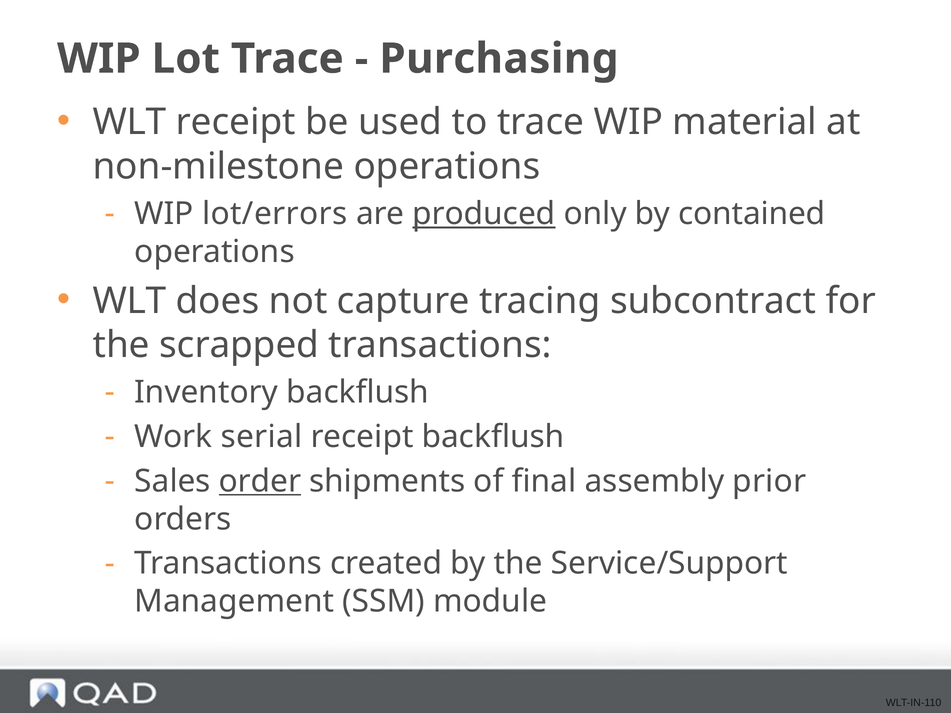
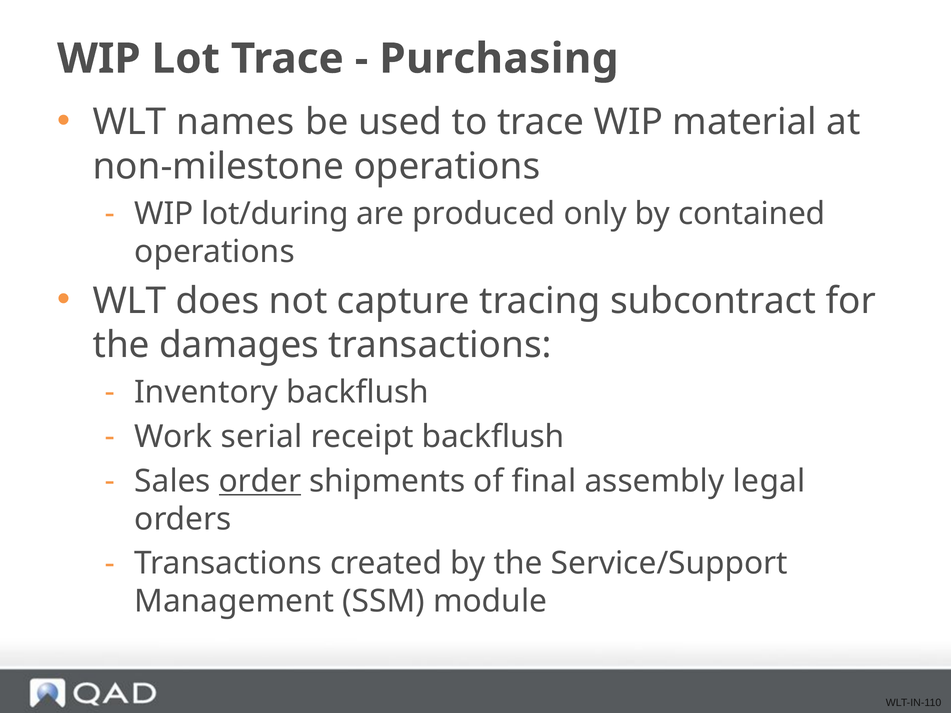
WLT receipt: receipt -> names (235, 122)
lot/errors: lot/errors -> lot/during (275, 214)
produced underline: present -> none (484, 214)
scrapped: scrapped -> damages (239, 345)
prior: prior -> legal (769, 481)
